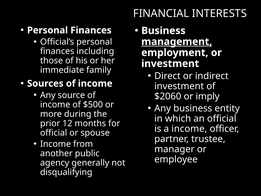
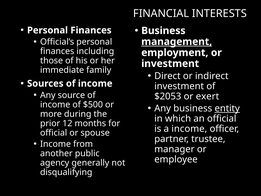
$2060: $2060 -> $2053 (168, 96)
imply: imply -> exert (207, 96)
entity underline: none -> present (227, 108)
